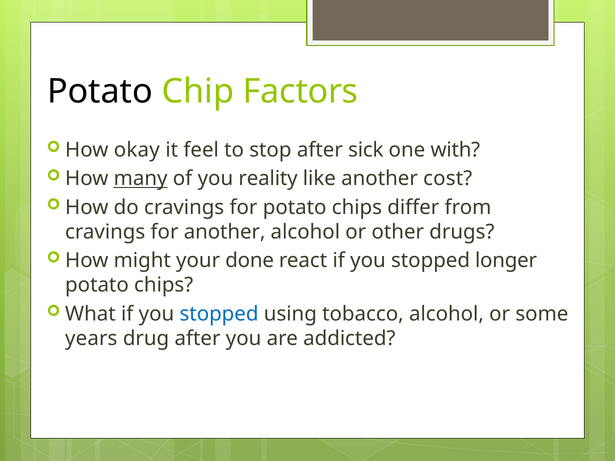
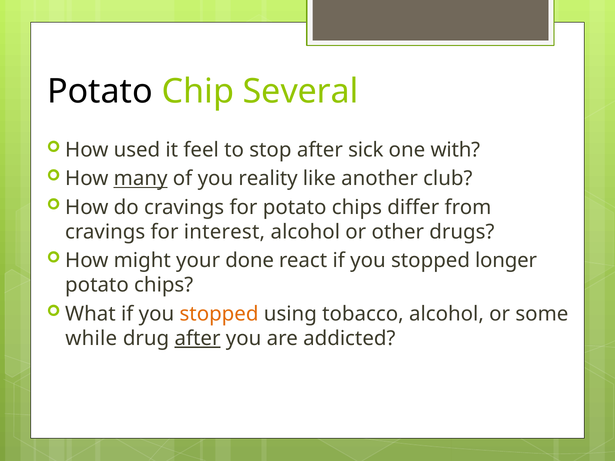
Factors: Factors -> Several (301, 92)
okay: okay -> used (137, 150)
cost: cost -> club (448, 179)
for another: another -> interest (224, 232)
stopped colour: blue -> orange (219, 314)
years: years -> while (91, 339)
after underline: none -> present (198, 339)
